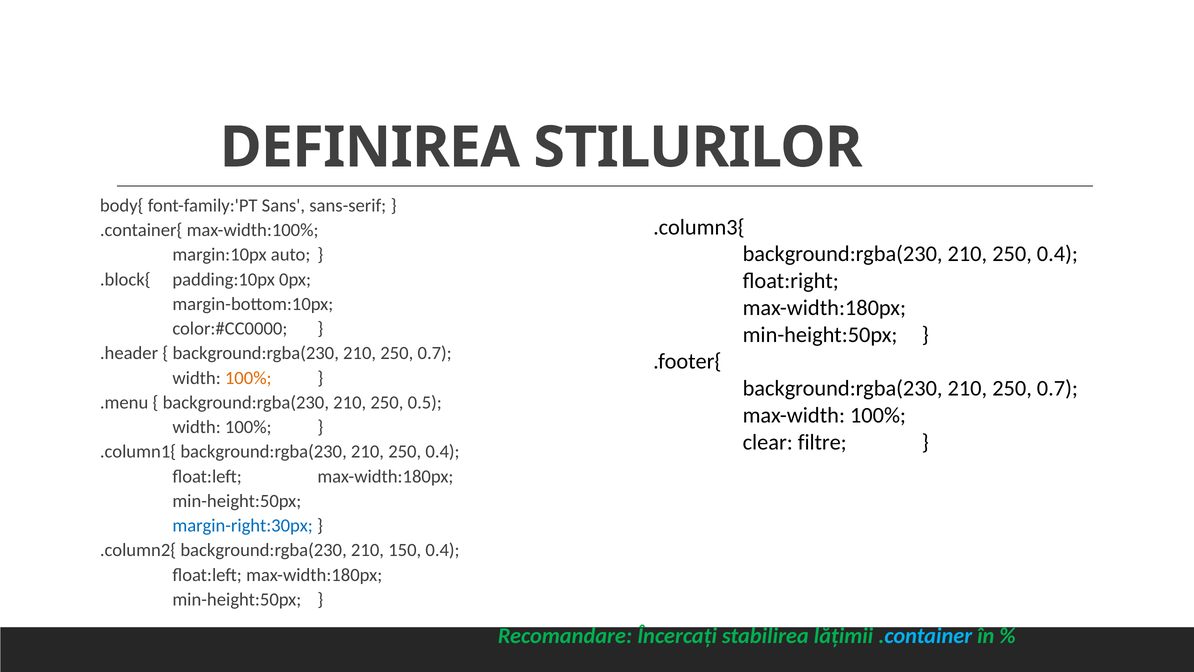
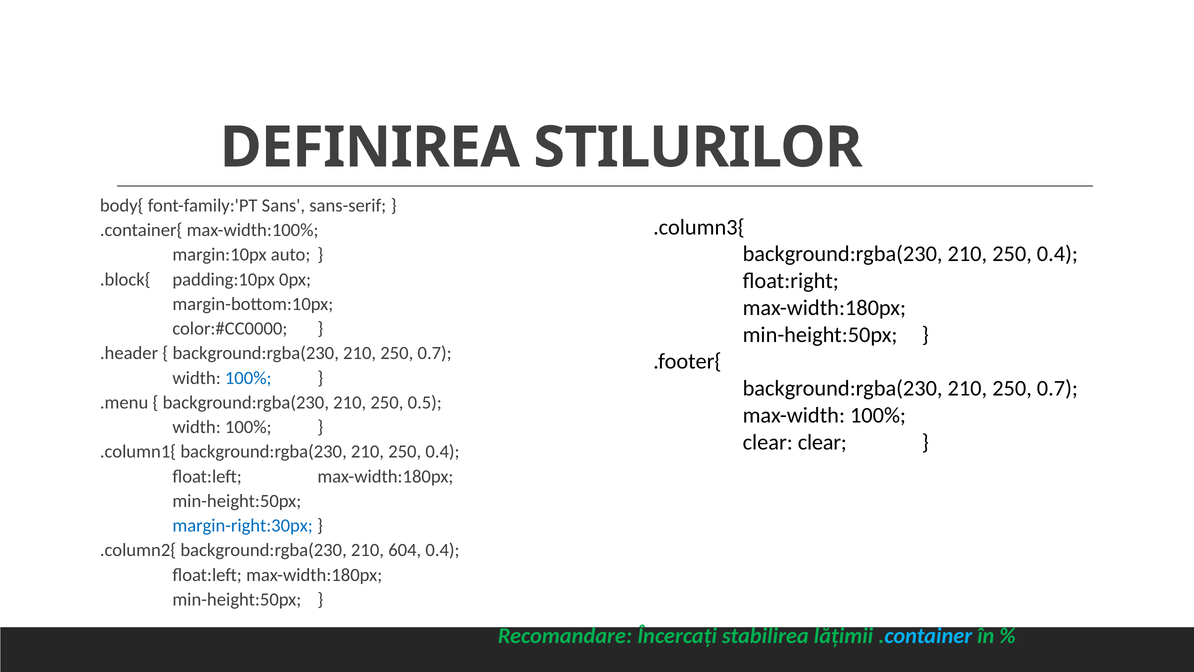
100% colour: orange -> blue (248, 378)
clear filtre: filtre -> clear (822, 442)
150: 150 -> 604 (405, 550)
